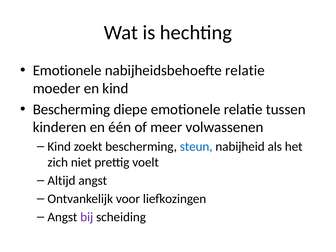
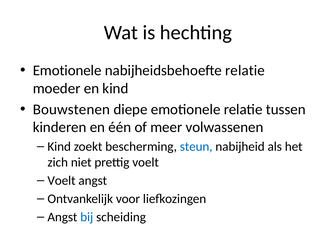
Bescherming: Bescherming -> Bouwstenen (71, 109)
Altijd: Altijd -> Voelt (61, 180)
bij colour: purple -> blue (87, 217)
